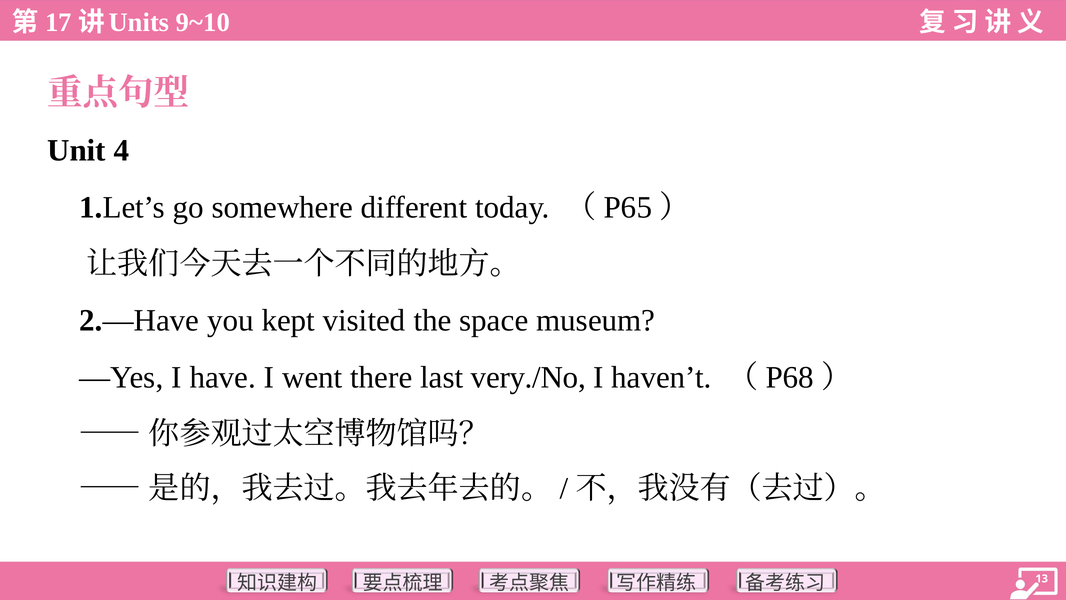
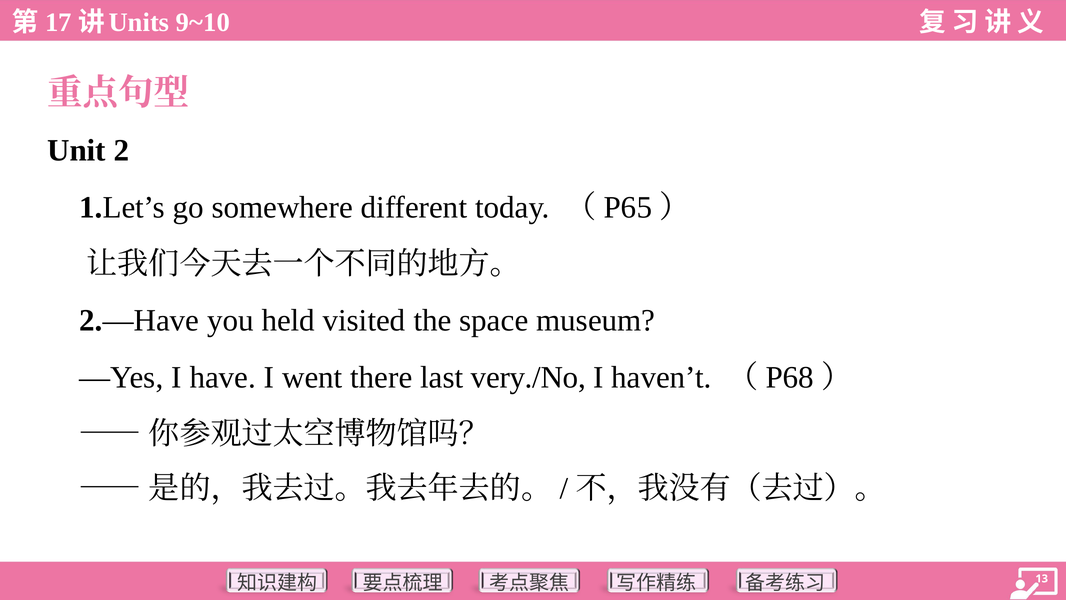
4: 4 -> 2 (122, 151)
kept: kept -> held (288, 320)
